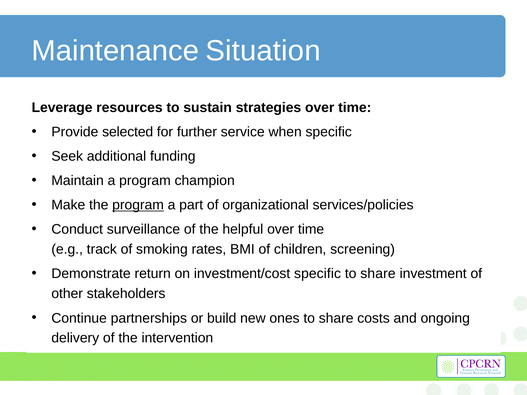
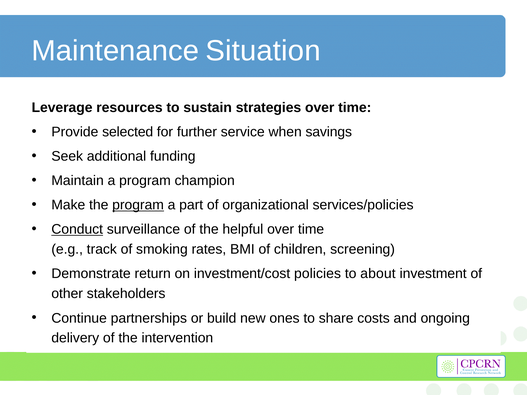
when specific: specific -> savings (329, 132)
Conduct underline: none -> present (77, 229)
investment/cost specific: specific -> policies (318, 274)
share: share -> about (378, 274)
